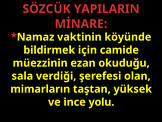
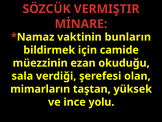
YAPILARIN: YAPILARIN -> VERMIŞTIR (107, 9)
köyünde: köyünde -> bunların (128, 37)
